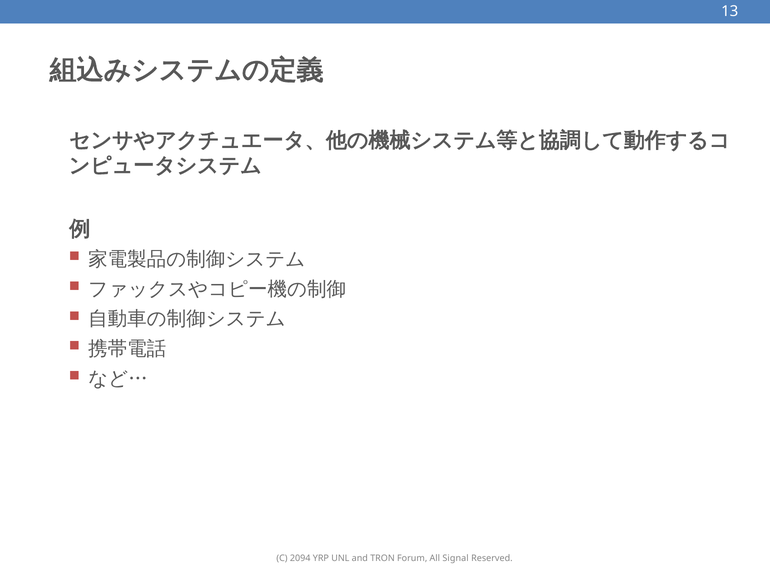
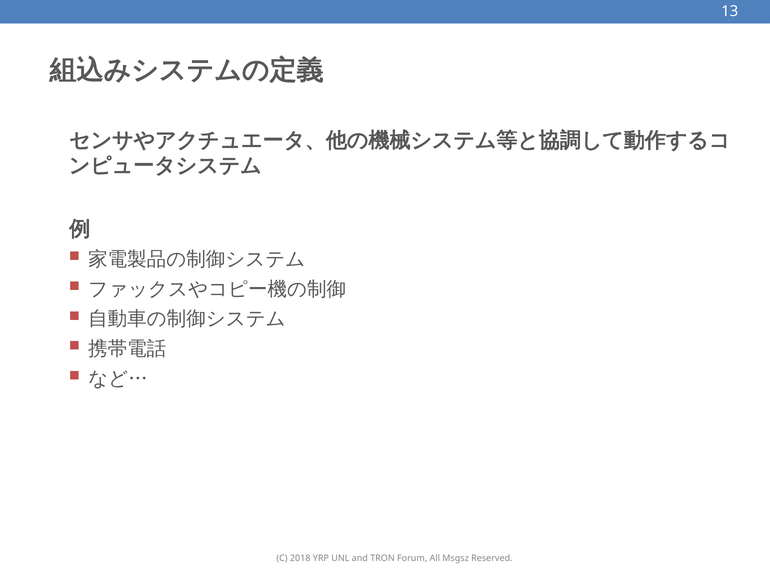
2094: 2094 -> 2018 (300, 558)
Signal: Signal -> Msgsz (456, 558)
